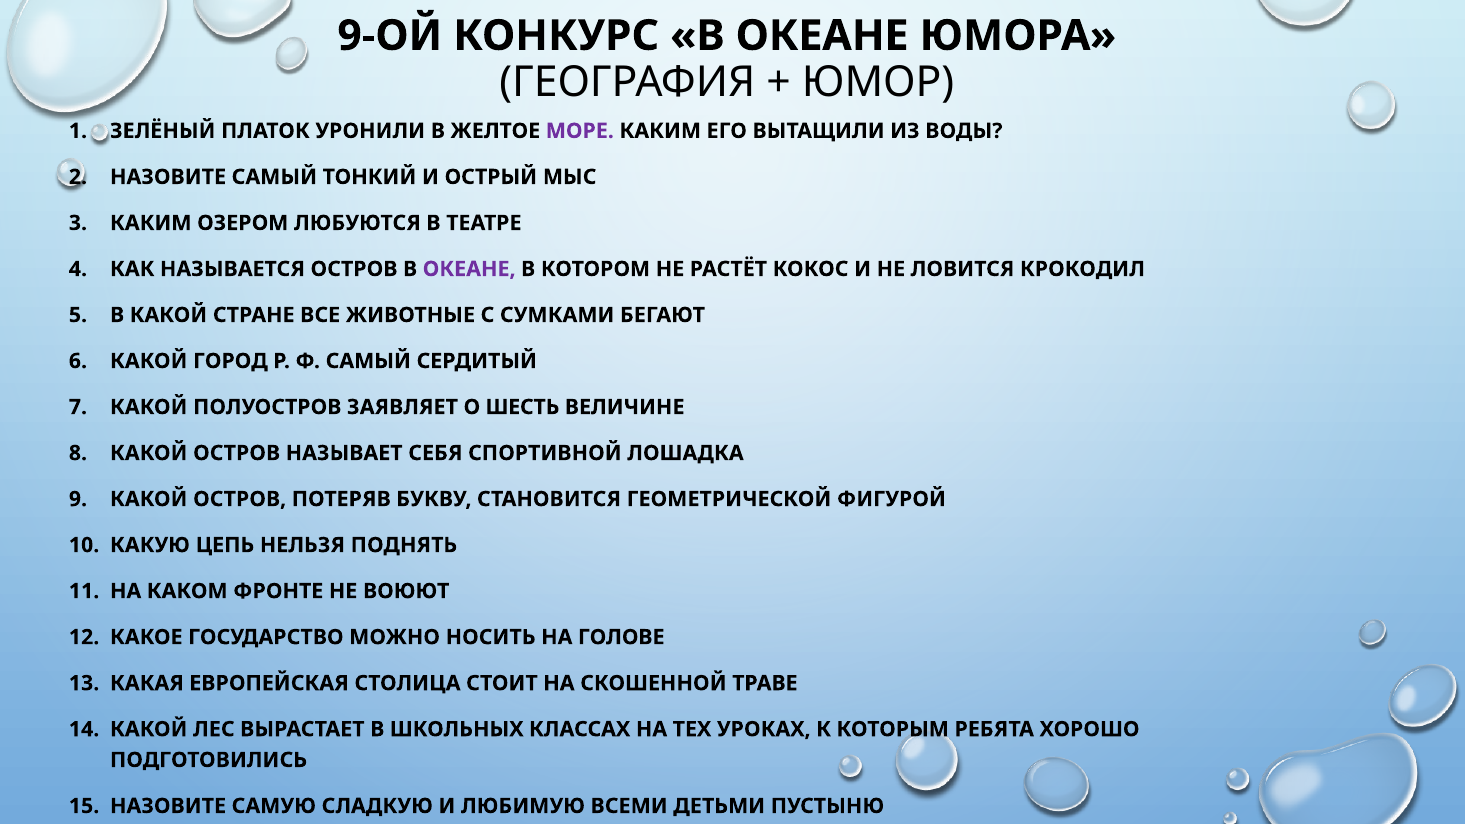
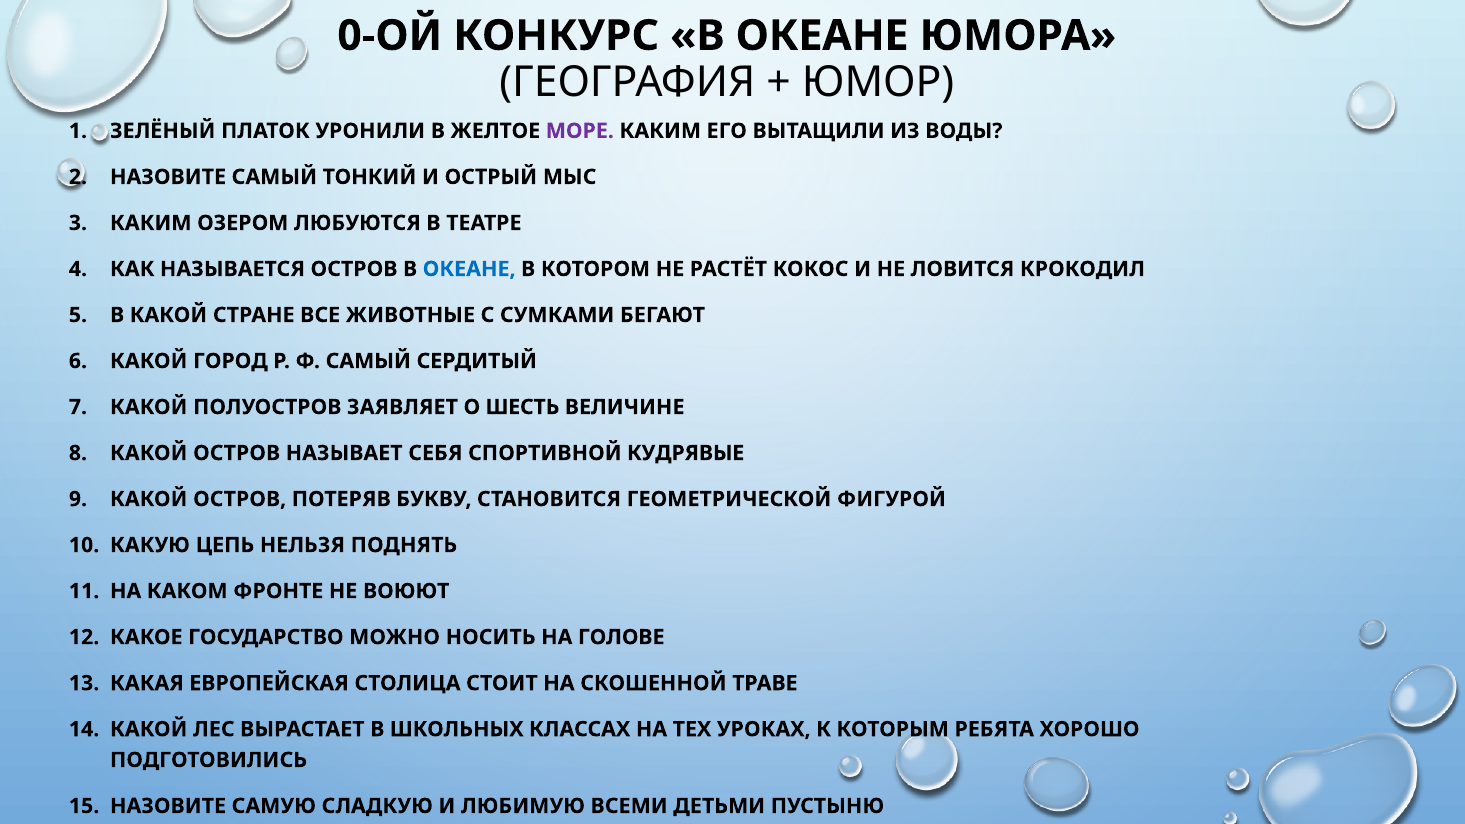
9-ОЙ: 9-ОЙ -> 0-ОЙ (390, 36)
ОКЕАНЕ colour: purple -> blue (469, 269)
ЛОШАДКА: ЛОШАДКА -> КУДРЯВЫЕ (686, 453)
